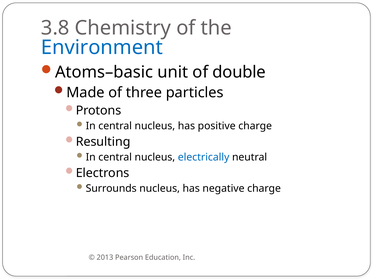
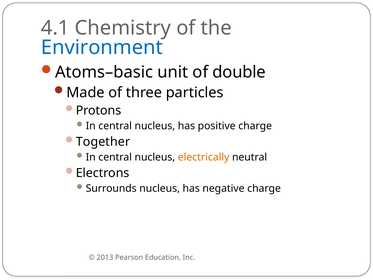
3.8: 3.8 -> 4.1 (55, 28)
Resulting: Resulting -> Together (103, 142)
electrically colour: blue -> orange (204, 157)
